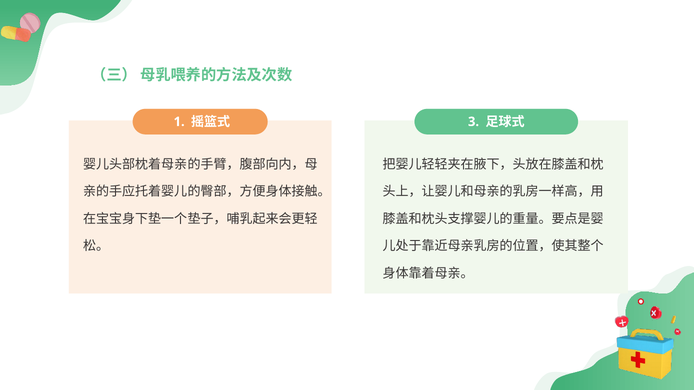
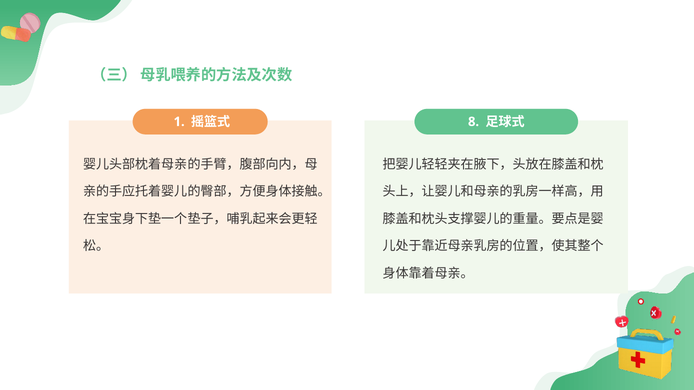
3: 3 -> 8 (474, 122)
